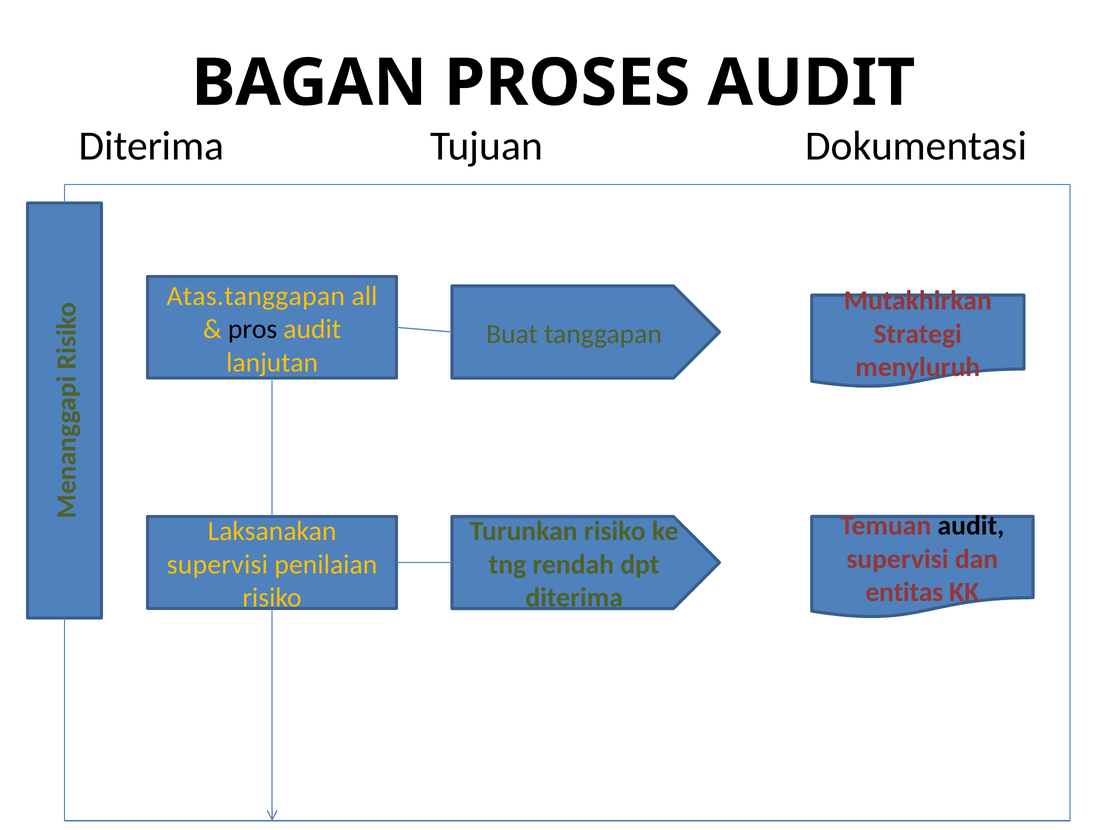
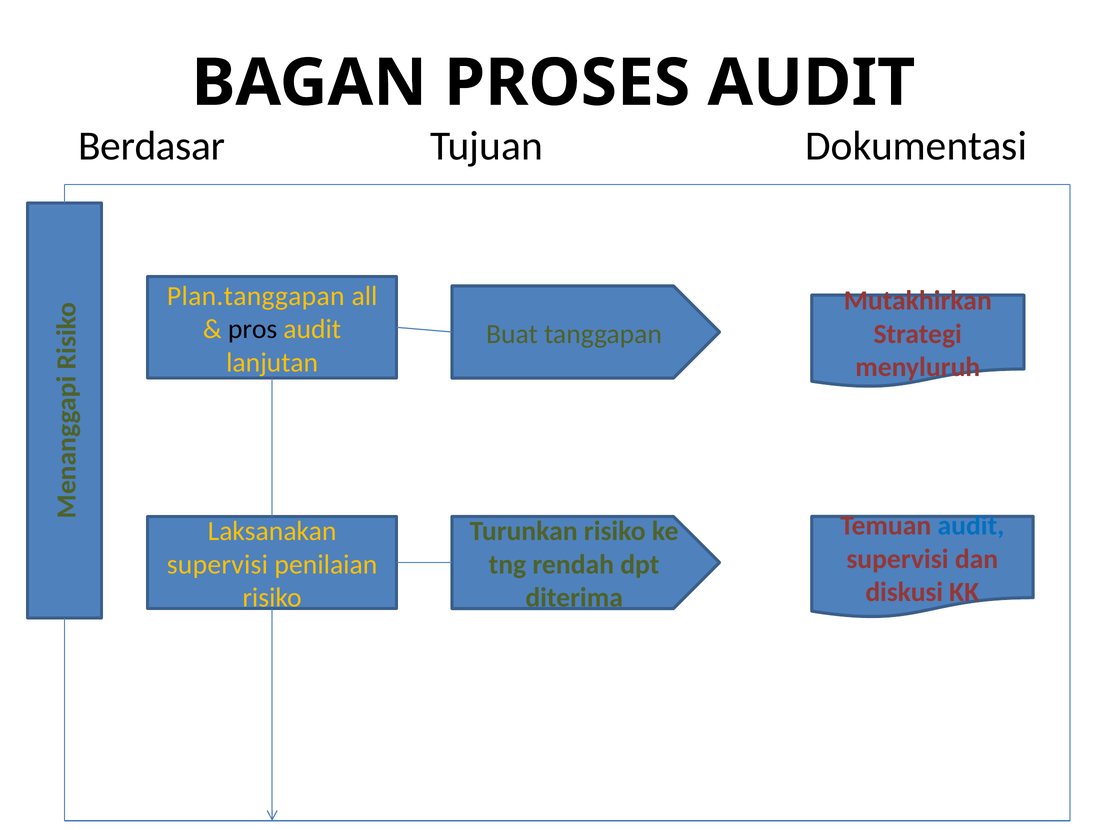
Diterima: Diterima -> Berdasar (152, 146)
Atas.tanggapan: Atas.tanggapan -> Plan.tanggapan (256, 296)
audit colour: black -> blue (971, 526)
entitas: entitas -> diskusi (904, 592)
